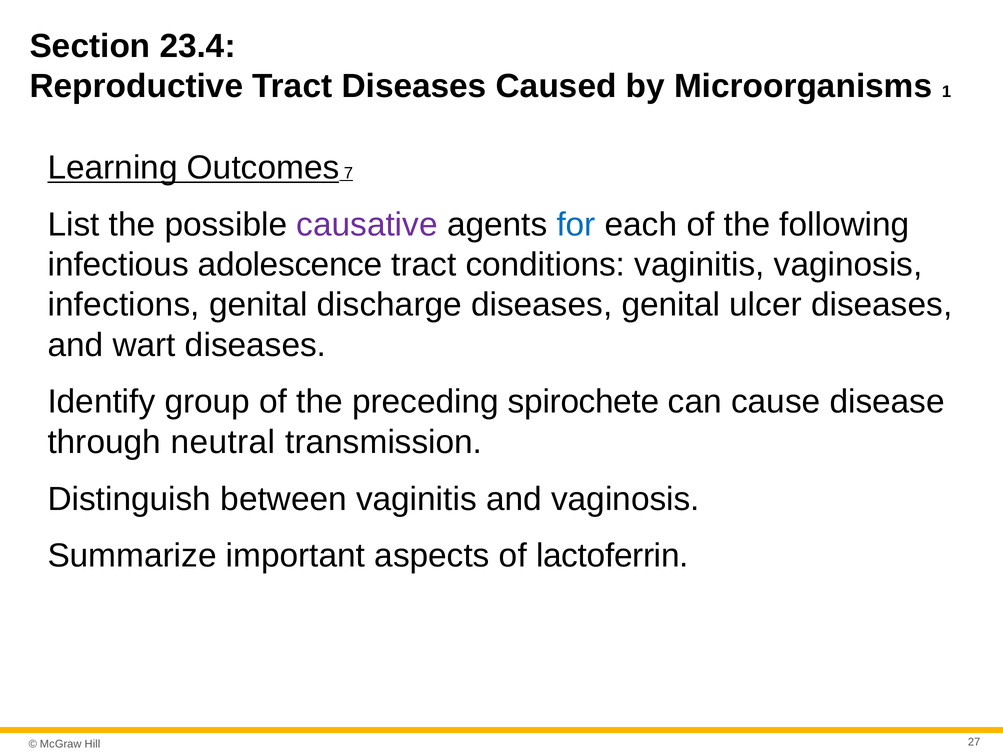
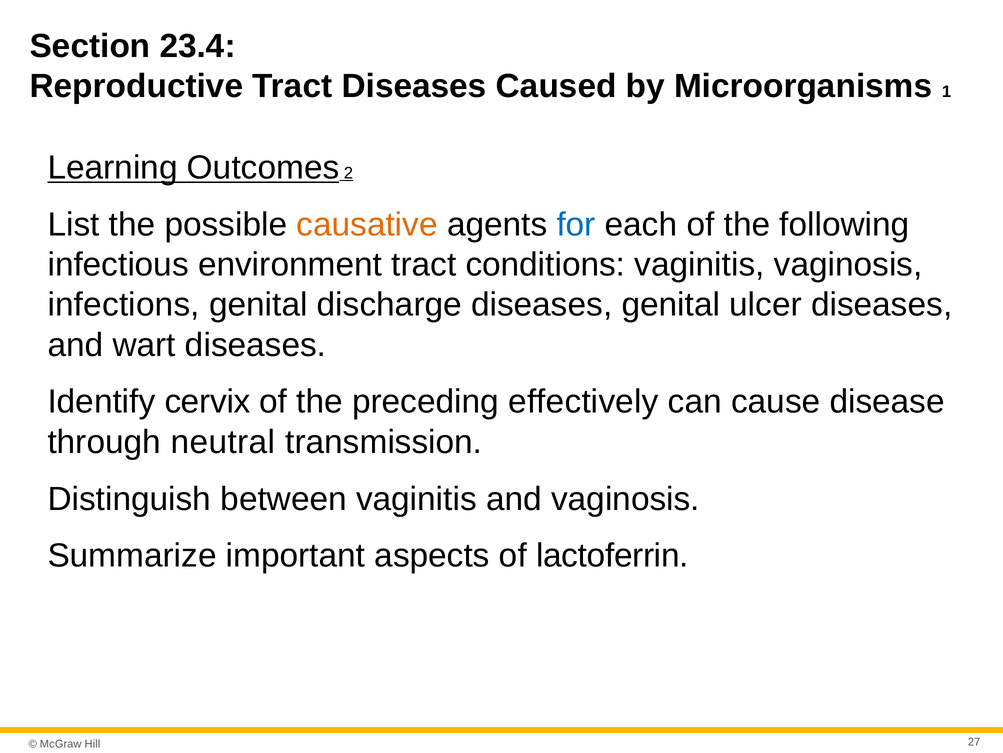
7: 7 -> 2 (348, 173)
causative colour: purple -> orange (367, 224)
adolescence: adolescence -> environment (290, 264)
group: group -> cervix (207, 402)
spirochete: spirochete -> effectively (583, 402)
